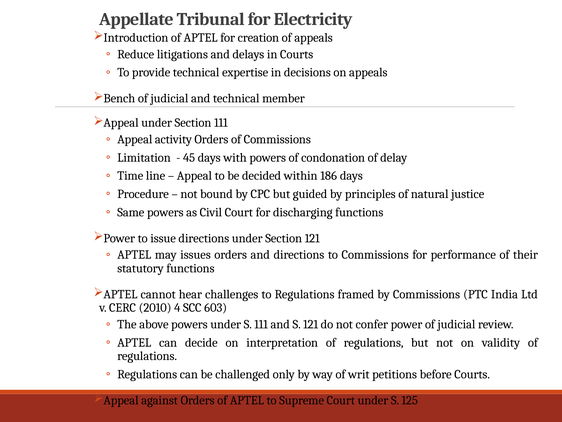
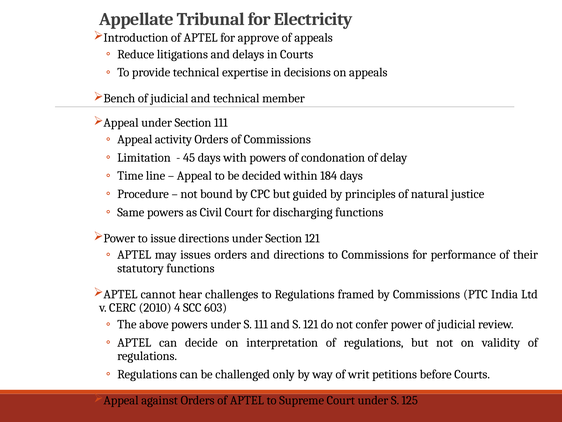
creation: creation -> approve (258, 38)
186: 186 -> 184 (329, 176)
